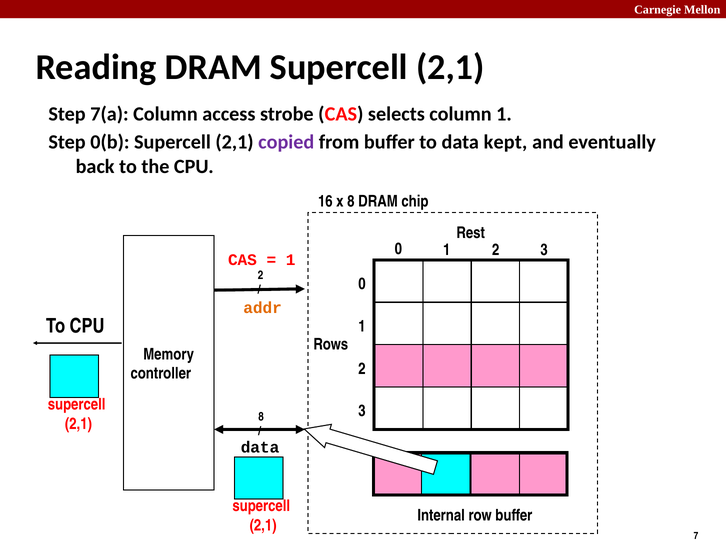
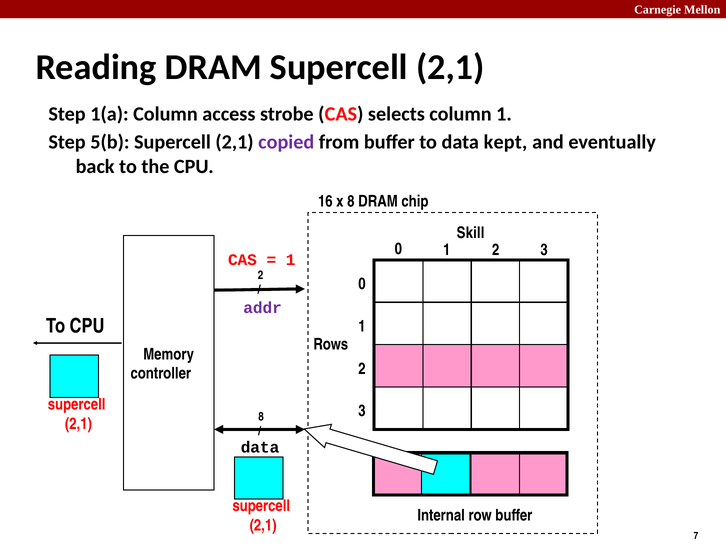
7(a: 7(a -> 1(a (109, 114)
0(b: 0(b -> 5(b (110, 142)
Rest: Rest -> Skill (471, 233)
addr colour: orange -> purple (263, 308)
